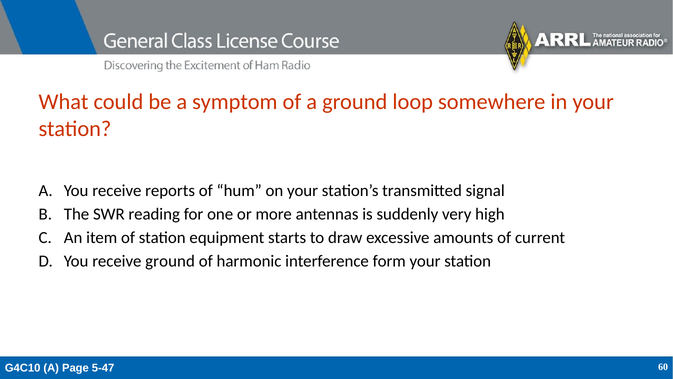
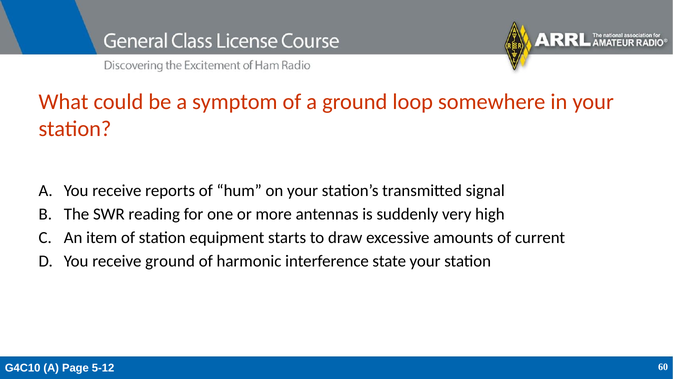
form: form -> state (389, 261)
5-47: 5-47 -> 5-12 (103, 368)
